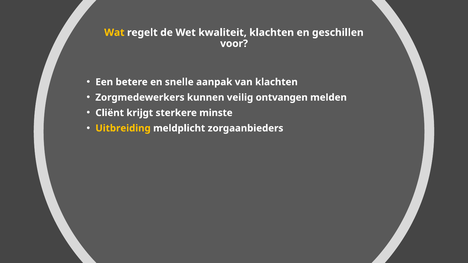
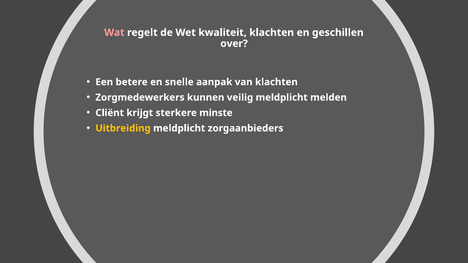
Wat colour: yellow -> pink (114, 33)
voor: voor -> over (234, 44)
veilig ontvangen: ontvangen -> meldplicht (282, 98)
